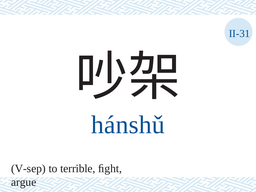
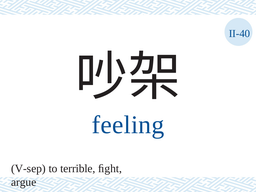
II-31: II-31 -> II-40 (239, 34)
hánshǔ: hánshǔ -> feeling (128, 125)
